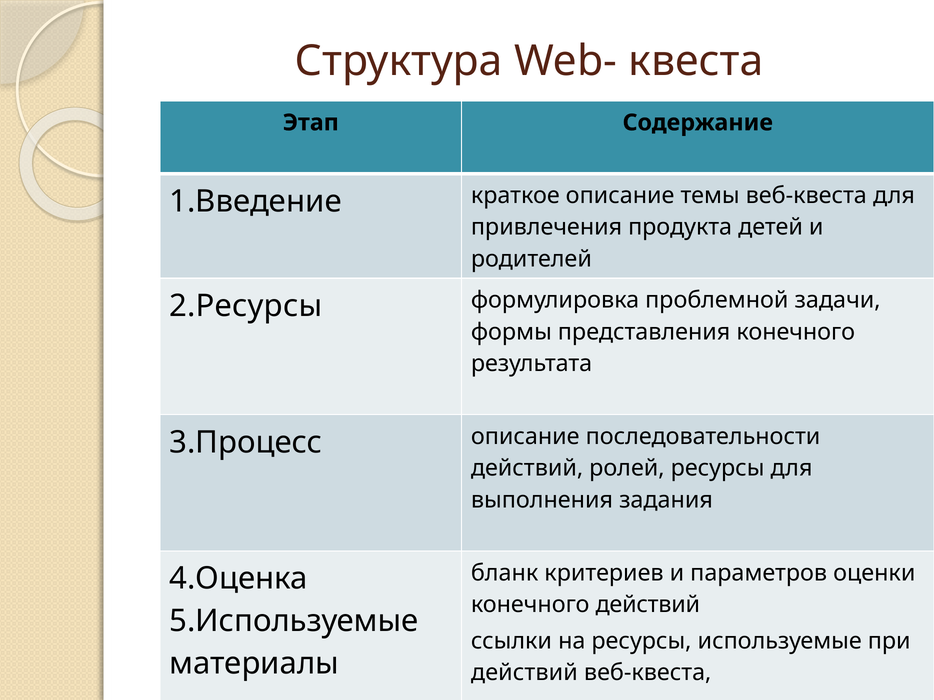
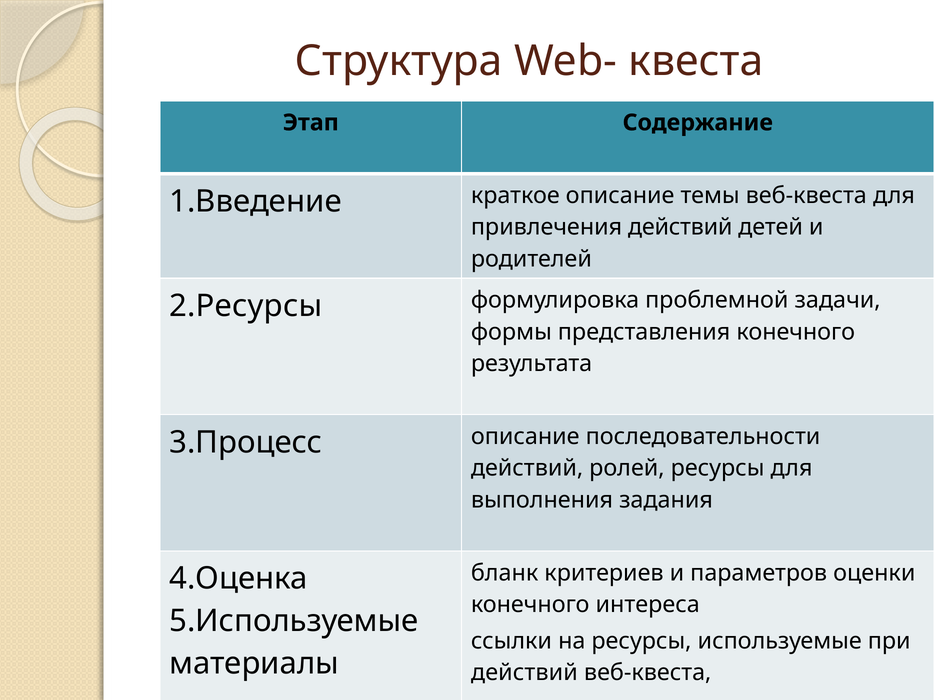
привлечения продукта: продукта -> действий (680, 227)
конечного действий: действий -> интереса (648, 605)
